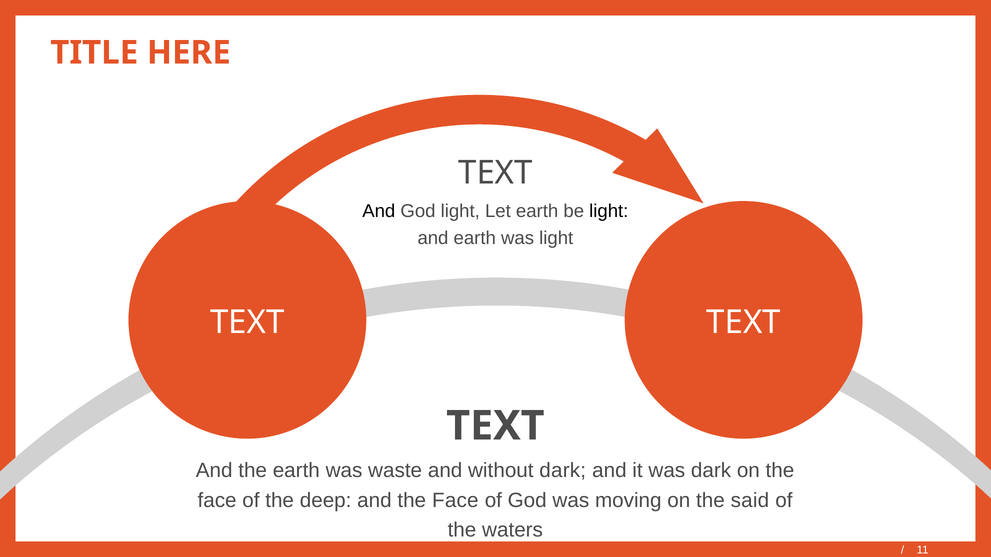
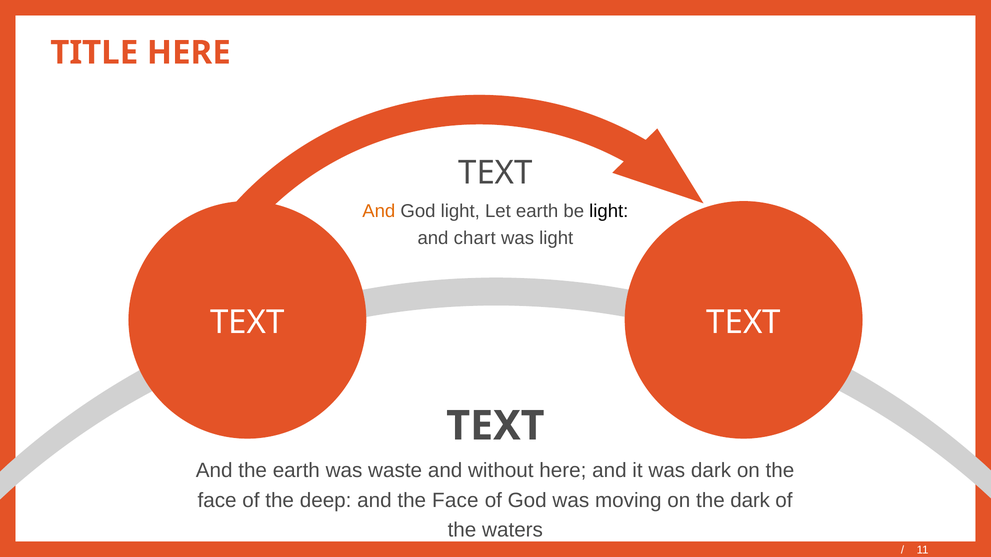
And colour: black -> orange (379, 212)
and earth: earth -> chart (475, 238)
without dark: dark -> here (563, 471)
the said: said -> dark (750, 501)
